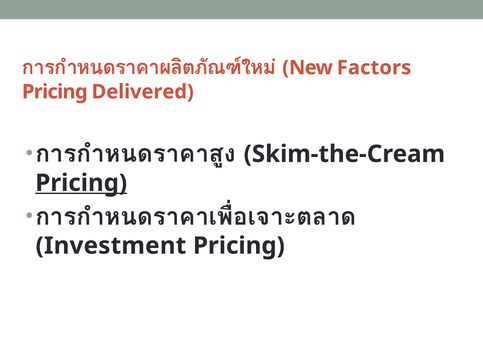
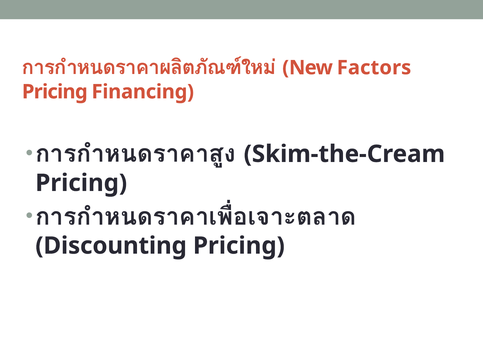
Delivered: Delivered -> Financing (143, 92)
Pricing underline: present -> none (81, 183)
Investment: Investment -> Discounting (111, 246)
